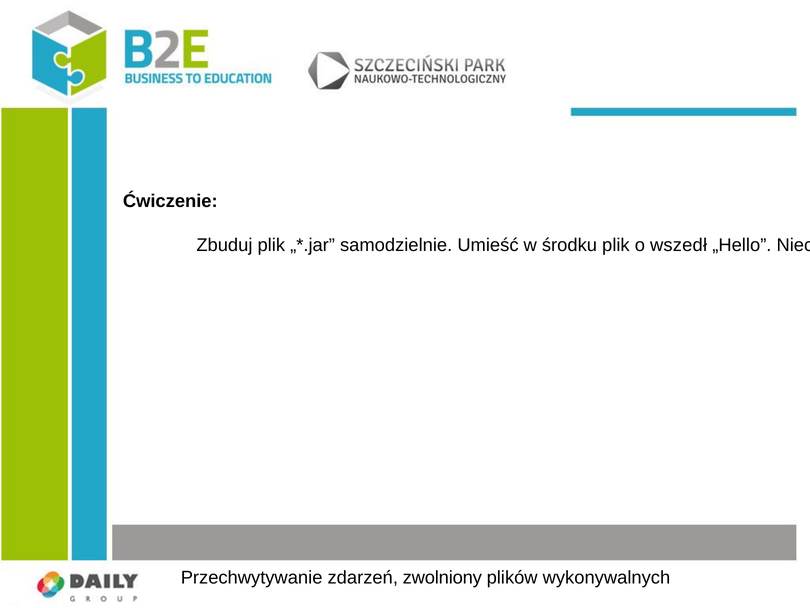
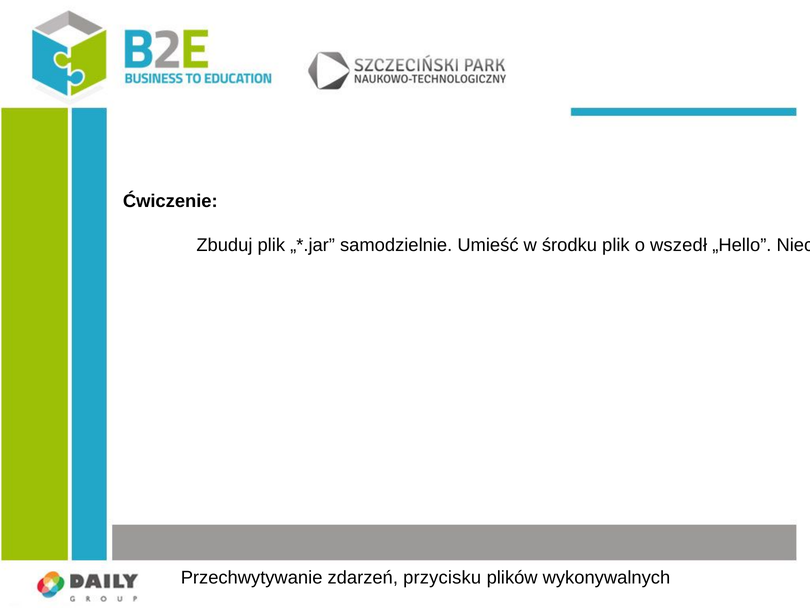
zwolniony: zwolniony -> przycisku (442, 577)
